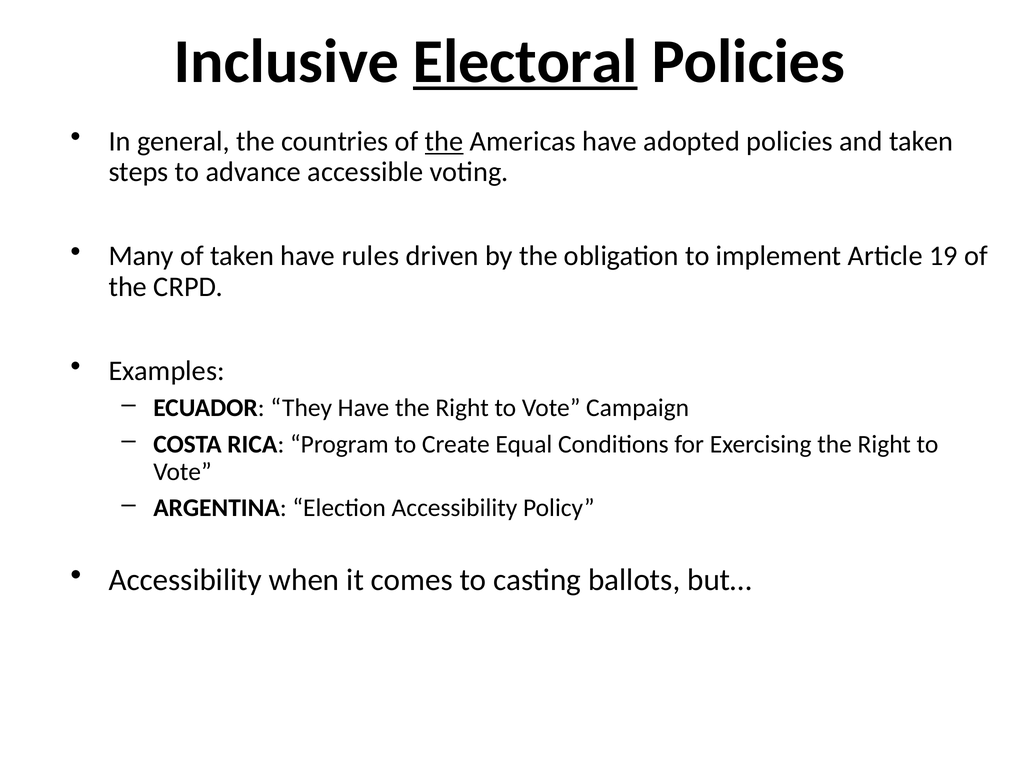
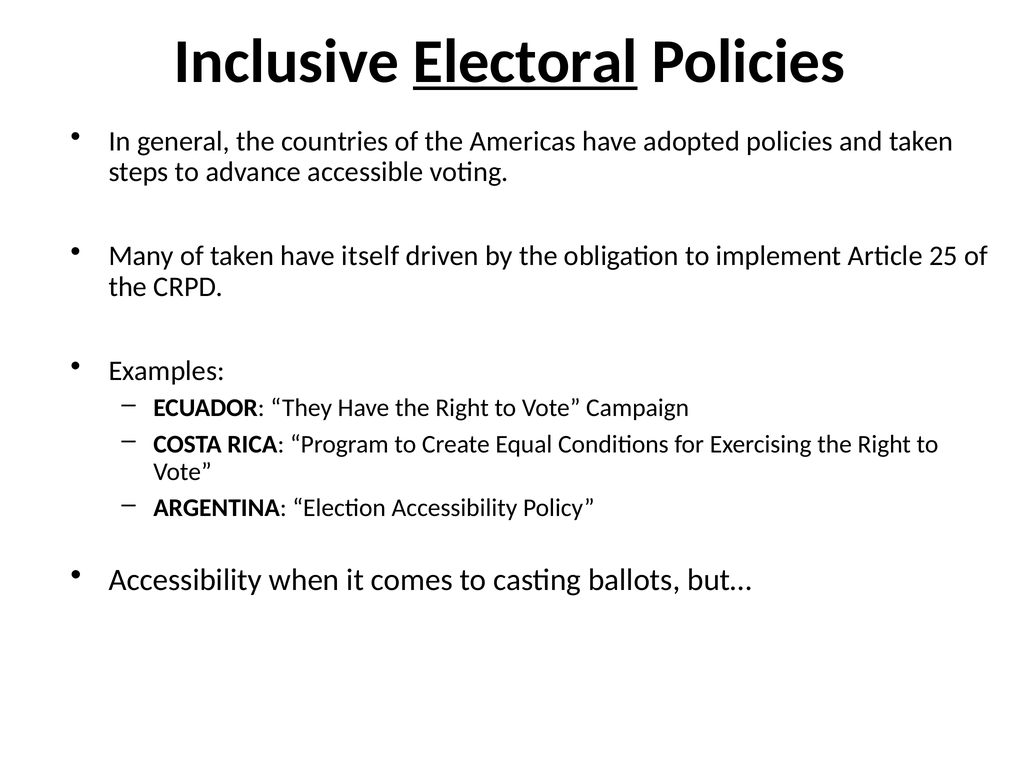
the underline: present -> none (444, 142)
rules: rules -> itself (370, 256)
19: 19 -> 25 (943, 256)
